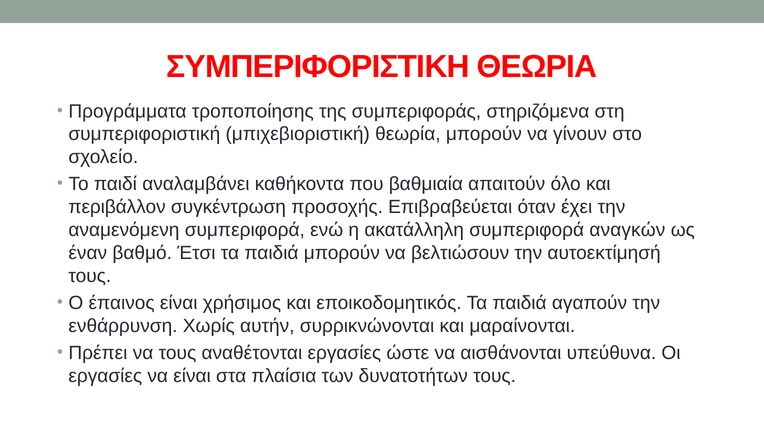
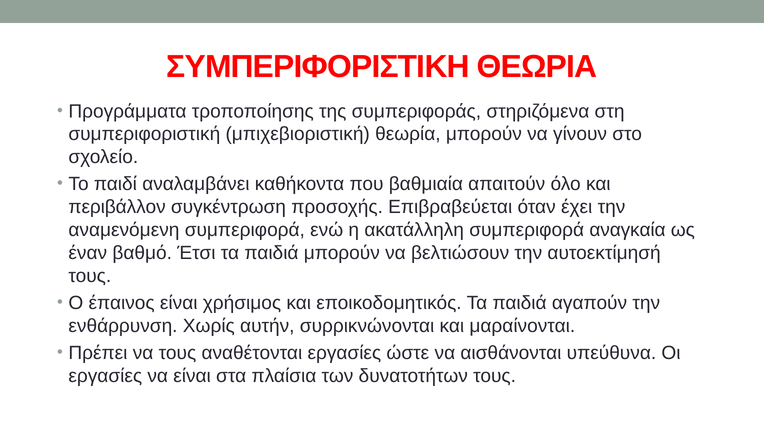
αναγκών: αναγκών -> αναγκαία (628, 230)
